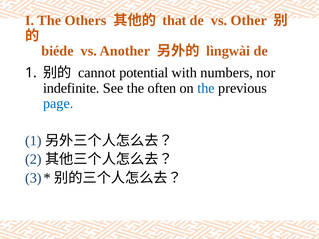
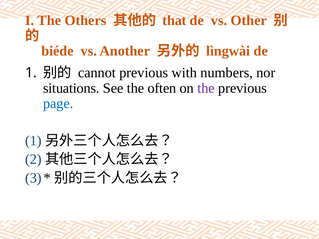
cannot potential: potential -> previous (144, 73)
indefinite: indefinite -> situations (71, 88)
the colour: blue -> purple (206, 88)
